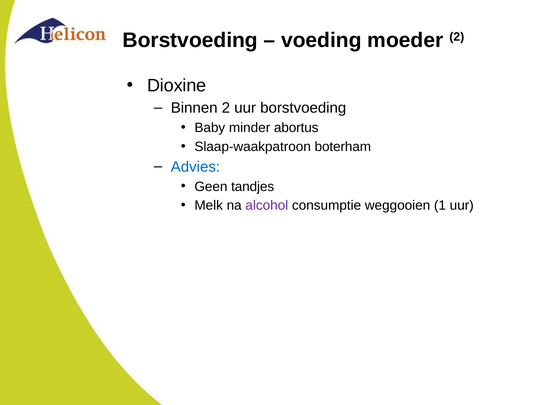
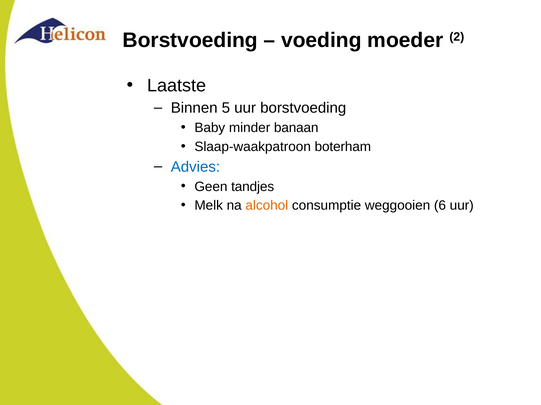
Dioxine: Dioxine -> Laatste (177, 86)
Binnen 2: 2 -> 5 (226, 108)
abortus: abortus -> banaan (296, 128)
alcohol colour: purple -> orange (267, 206)
1: 1 -> 6 (440, 206)
